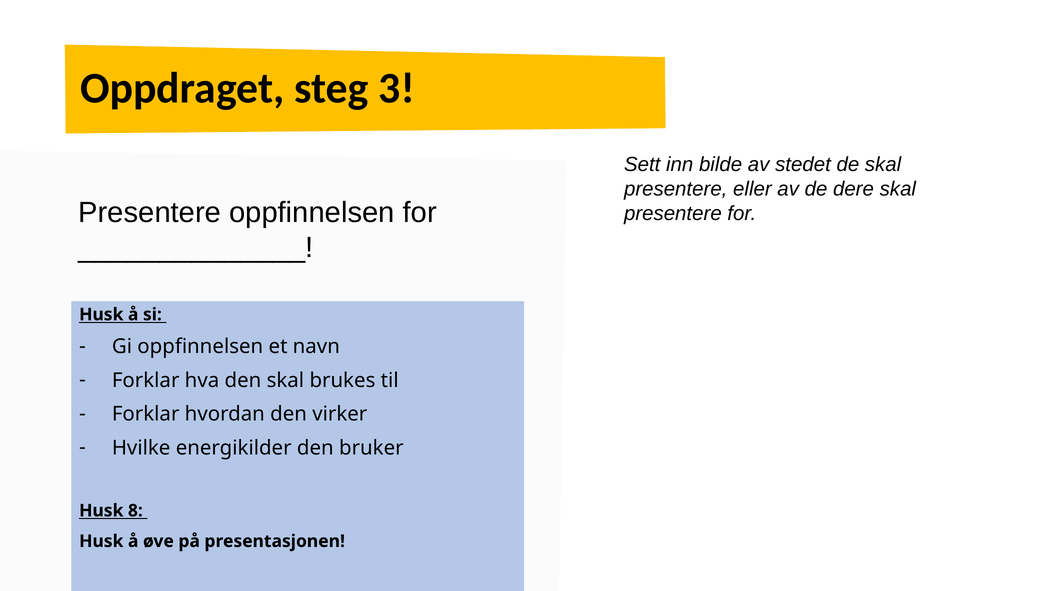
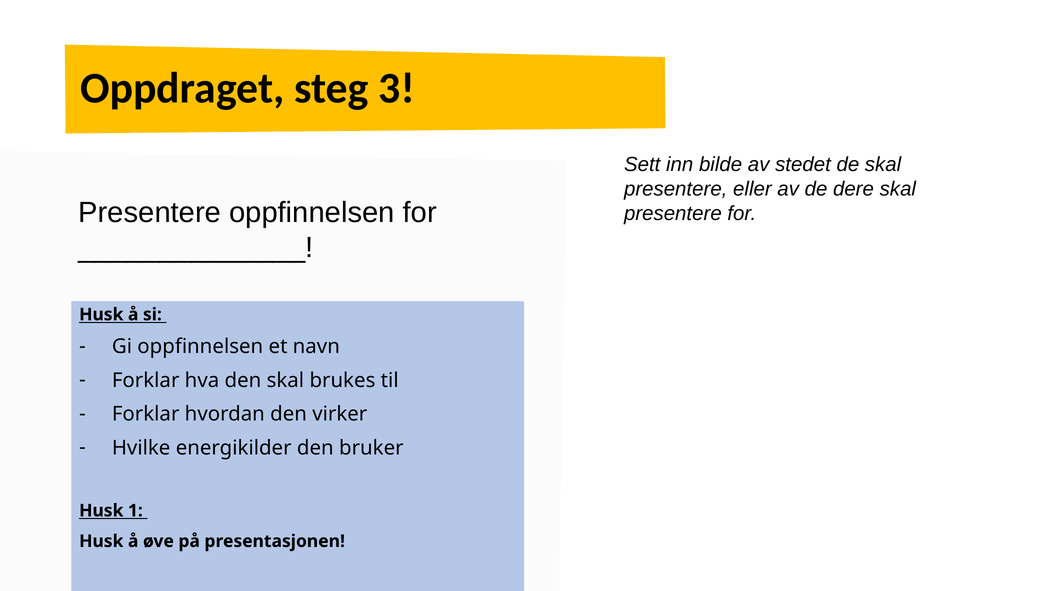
8: 8 -> 1 (135, 510)
